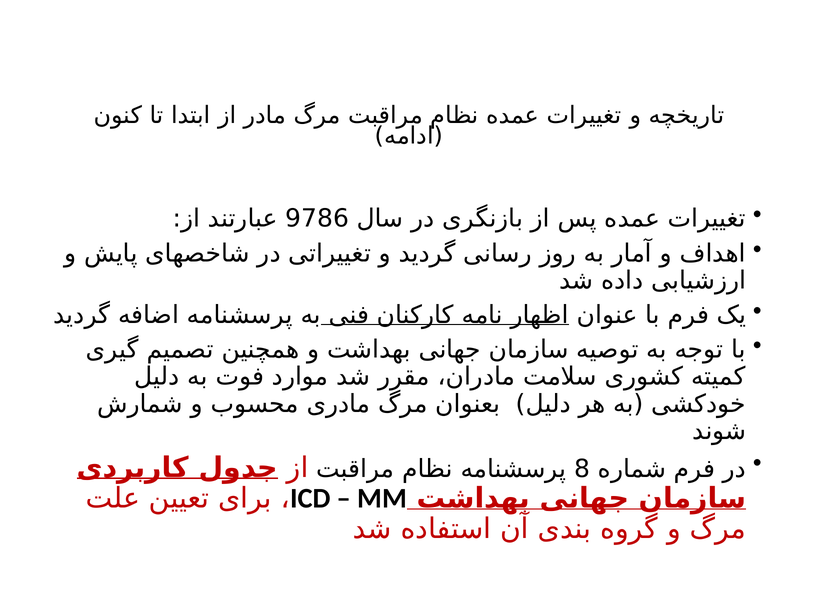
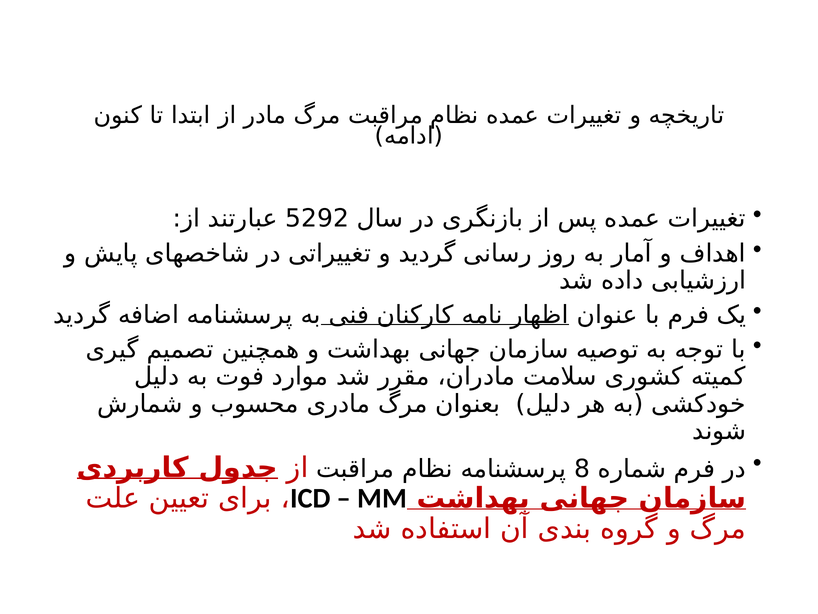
9786: 9786 -> 5292 (317, 219)
